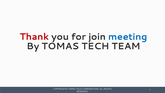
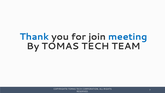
Thank colour: red -> blue (34, 37)
